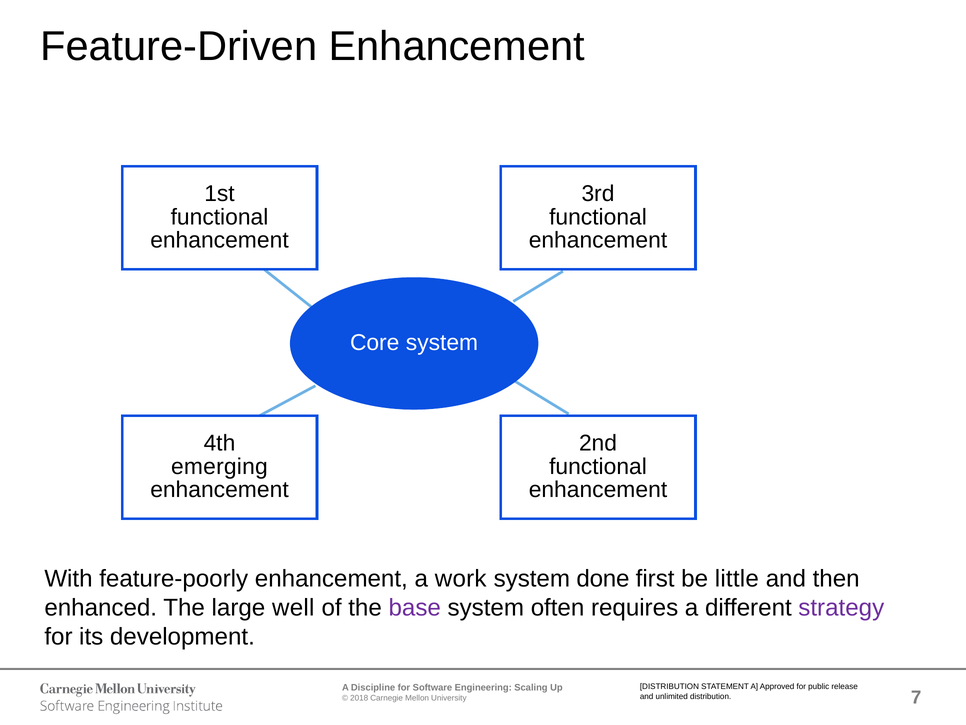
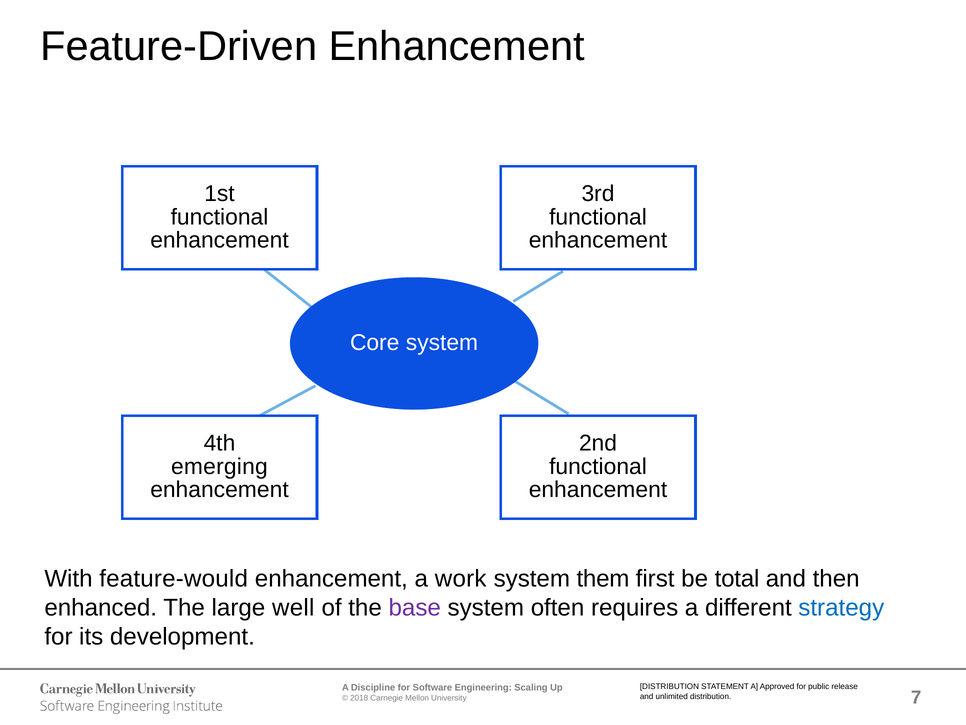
feature-poorly: feature-poorly -> feature-would (174, 578)
done: done -> them (603, 578)
little: little -> total (737, 578)
strategy colour: purple -> blue (841, 607)
